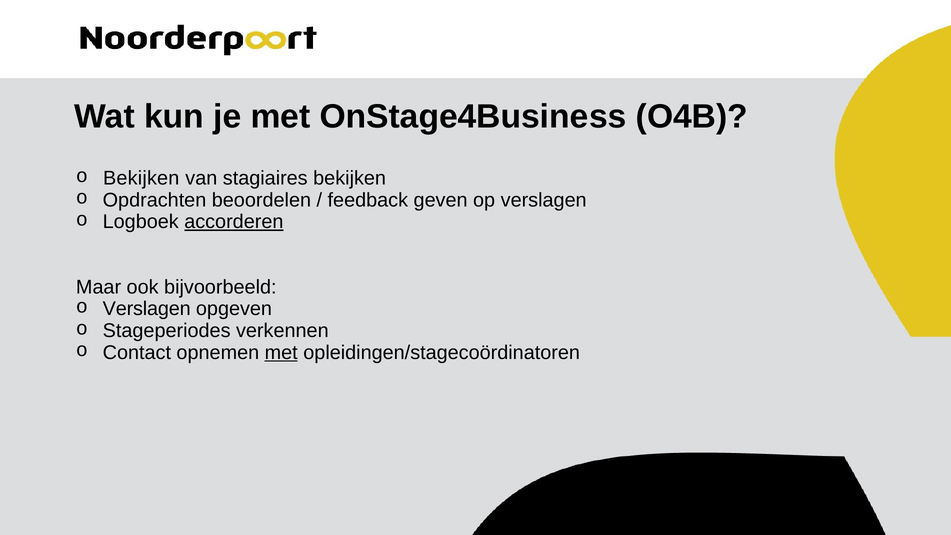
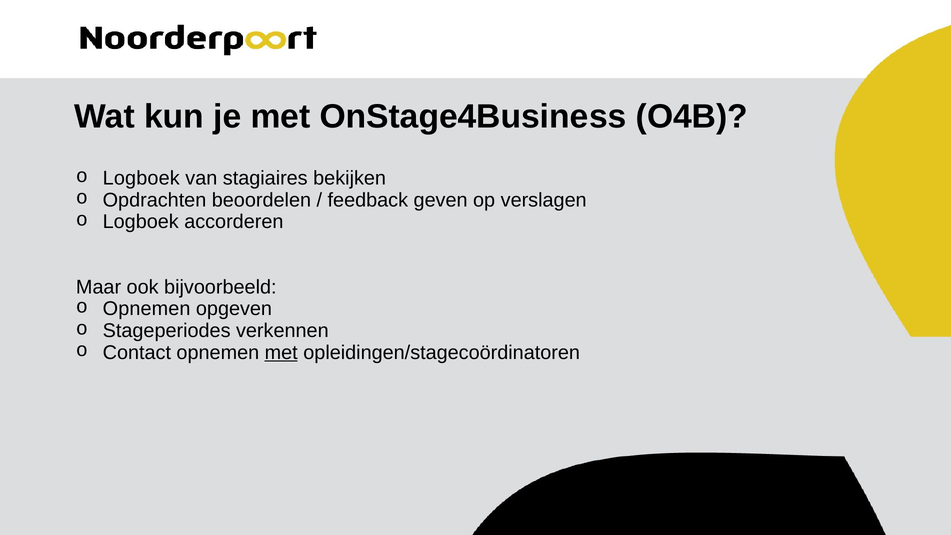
Bekijken: Bekijken -> Logboek (141, 178)
accorderen underline: present -> none (234, 222)
Verslagen: Verslagen -> Opnemen (147, 309)
